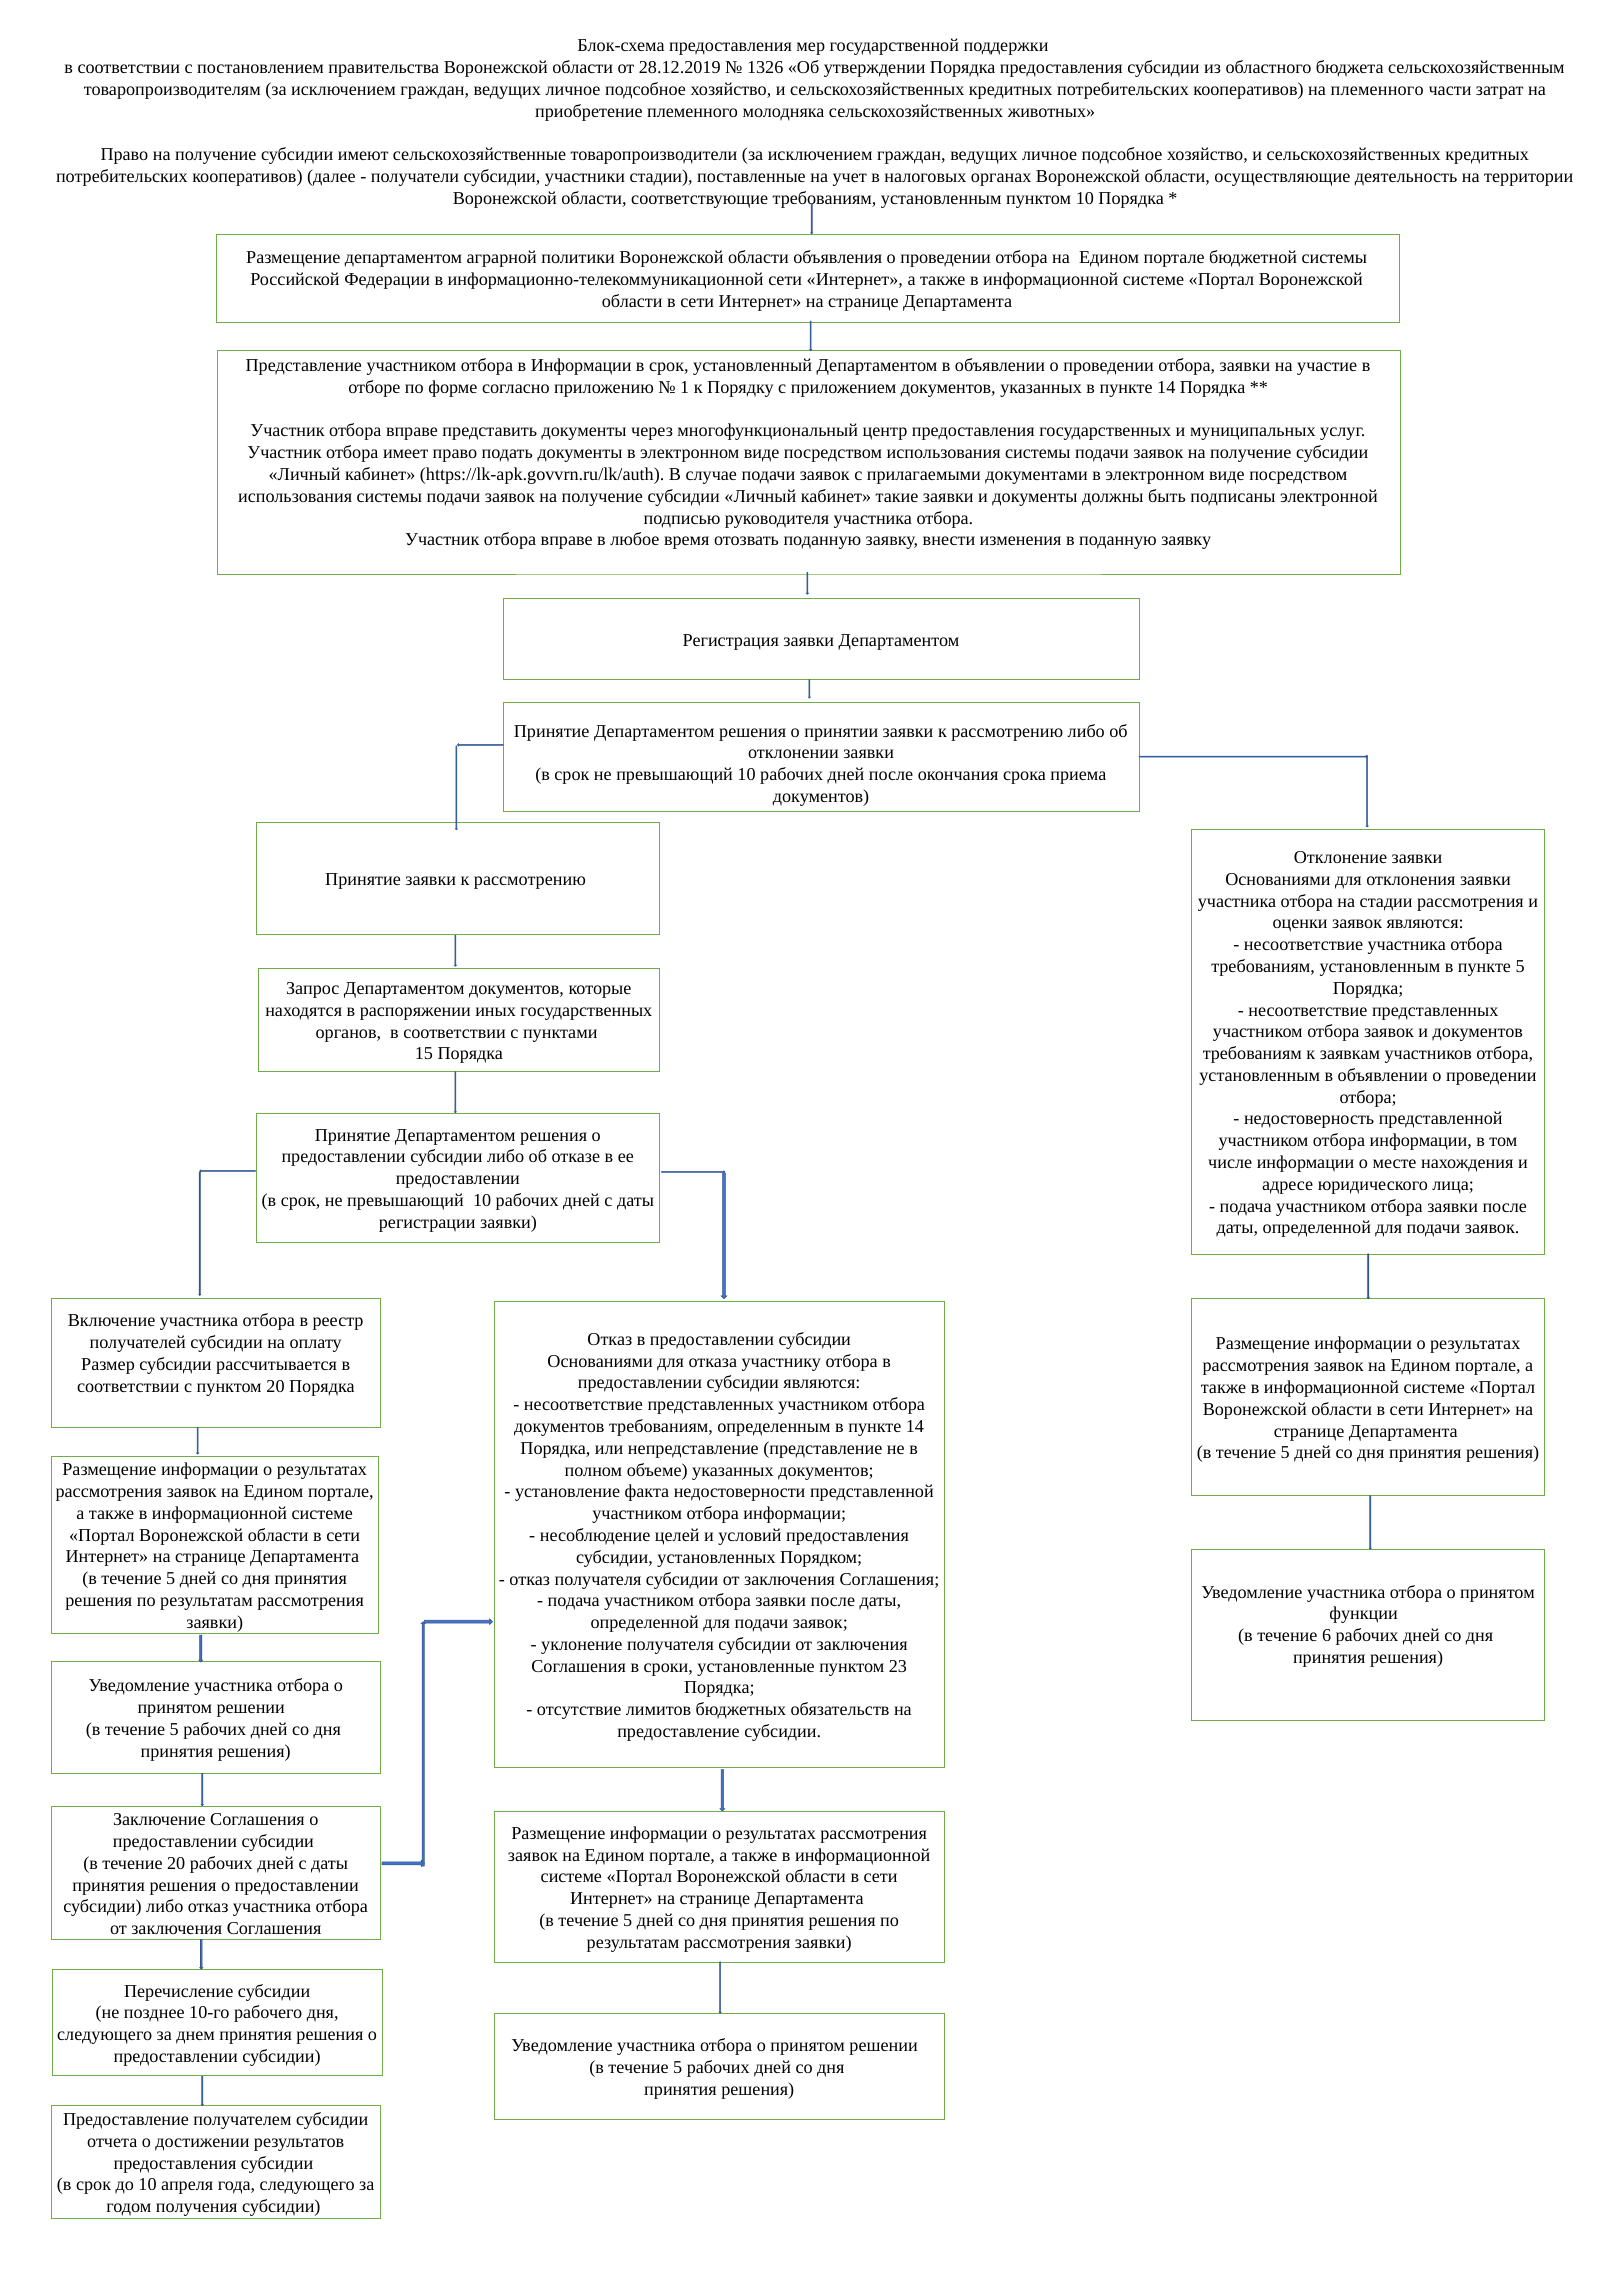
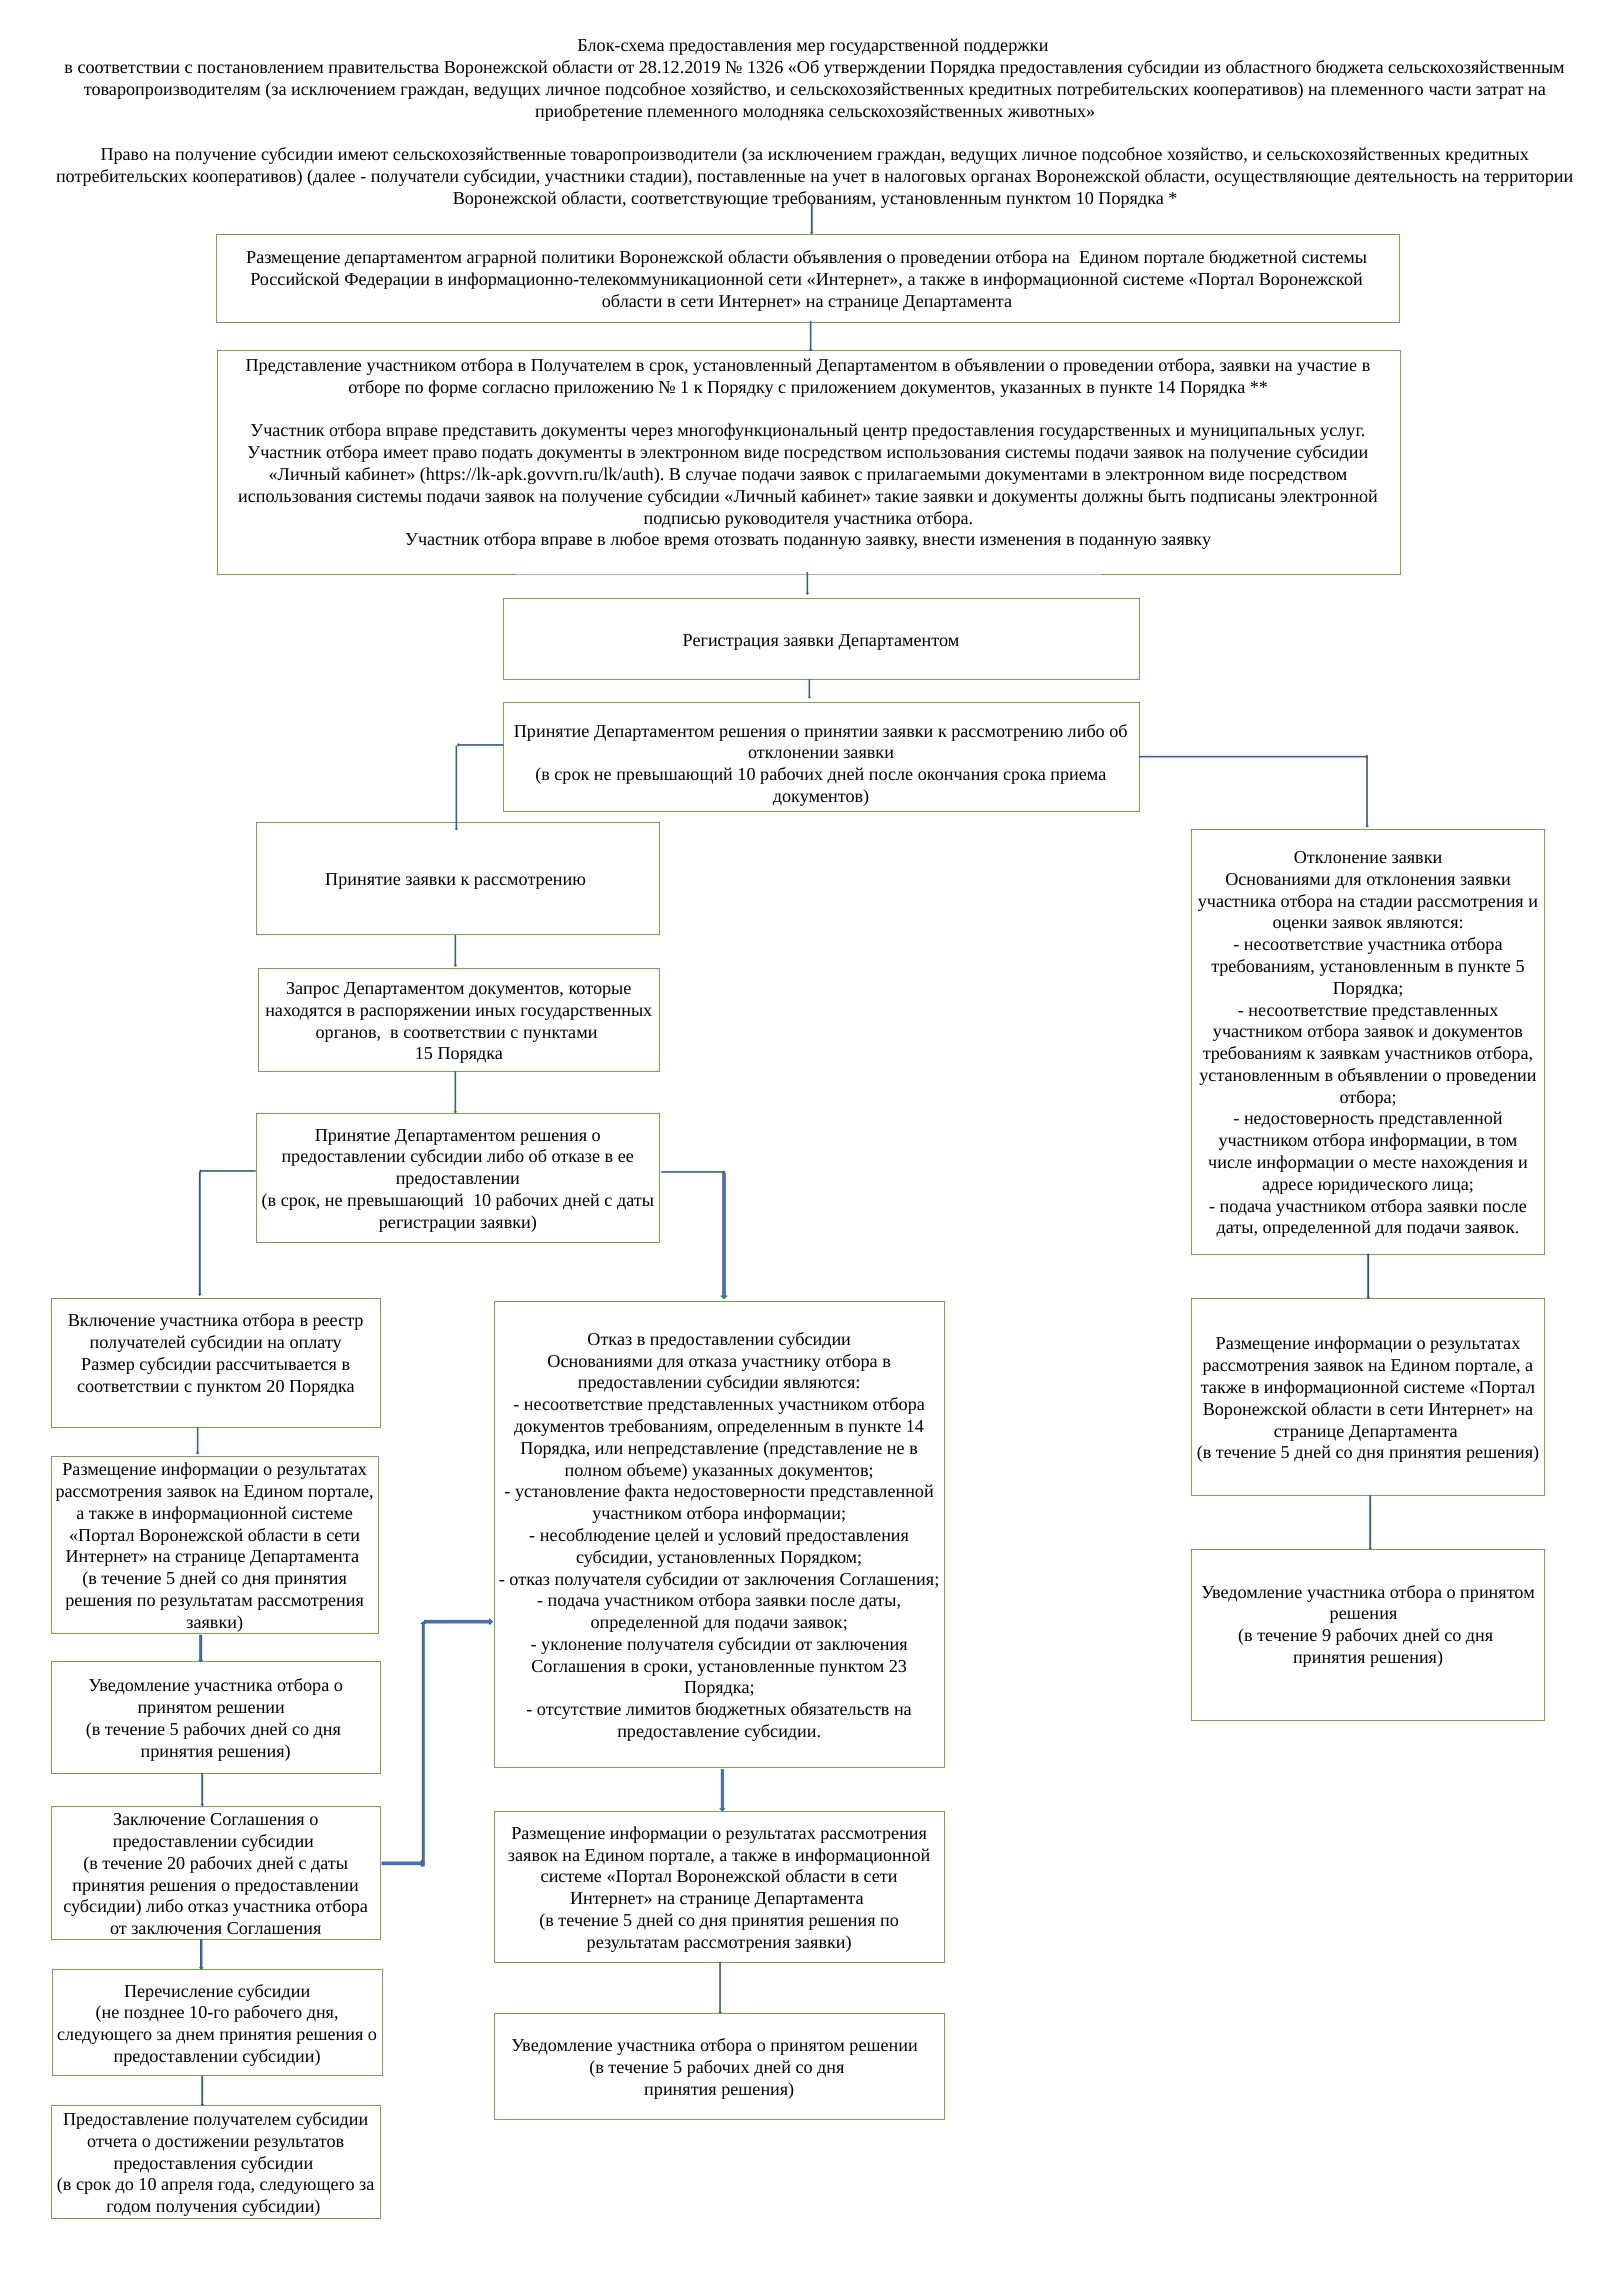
в Информации: Информации -> Получателем (581, 366)
функции: функции -> решения (1363, 1614)
6: 6 -> 9 (1327, 1636)
